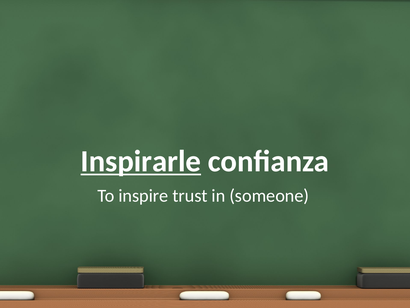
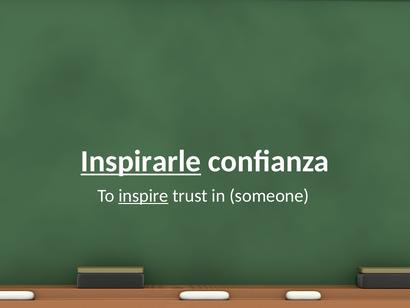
inspire underline: none -> present (143, 195)
